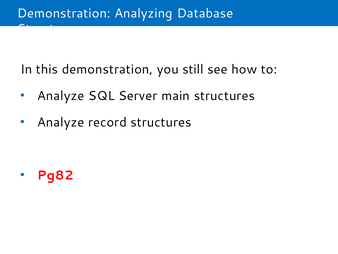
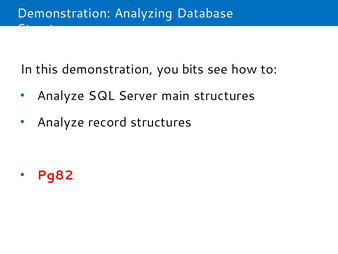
still: still -> bits (193, 69)
